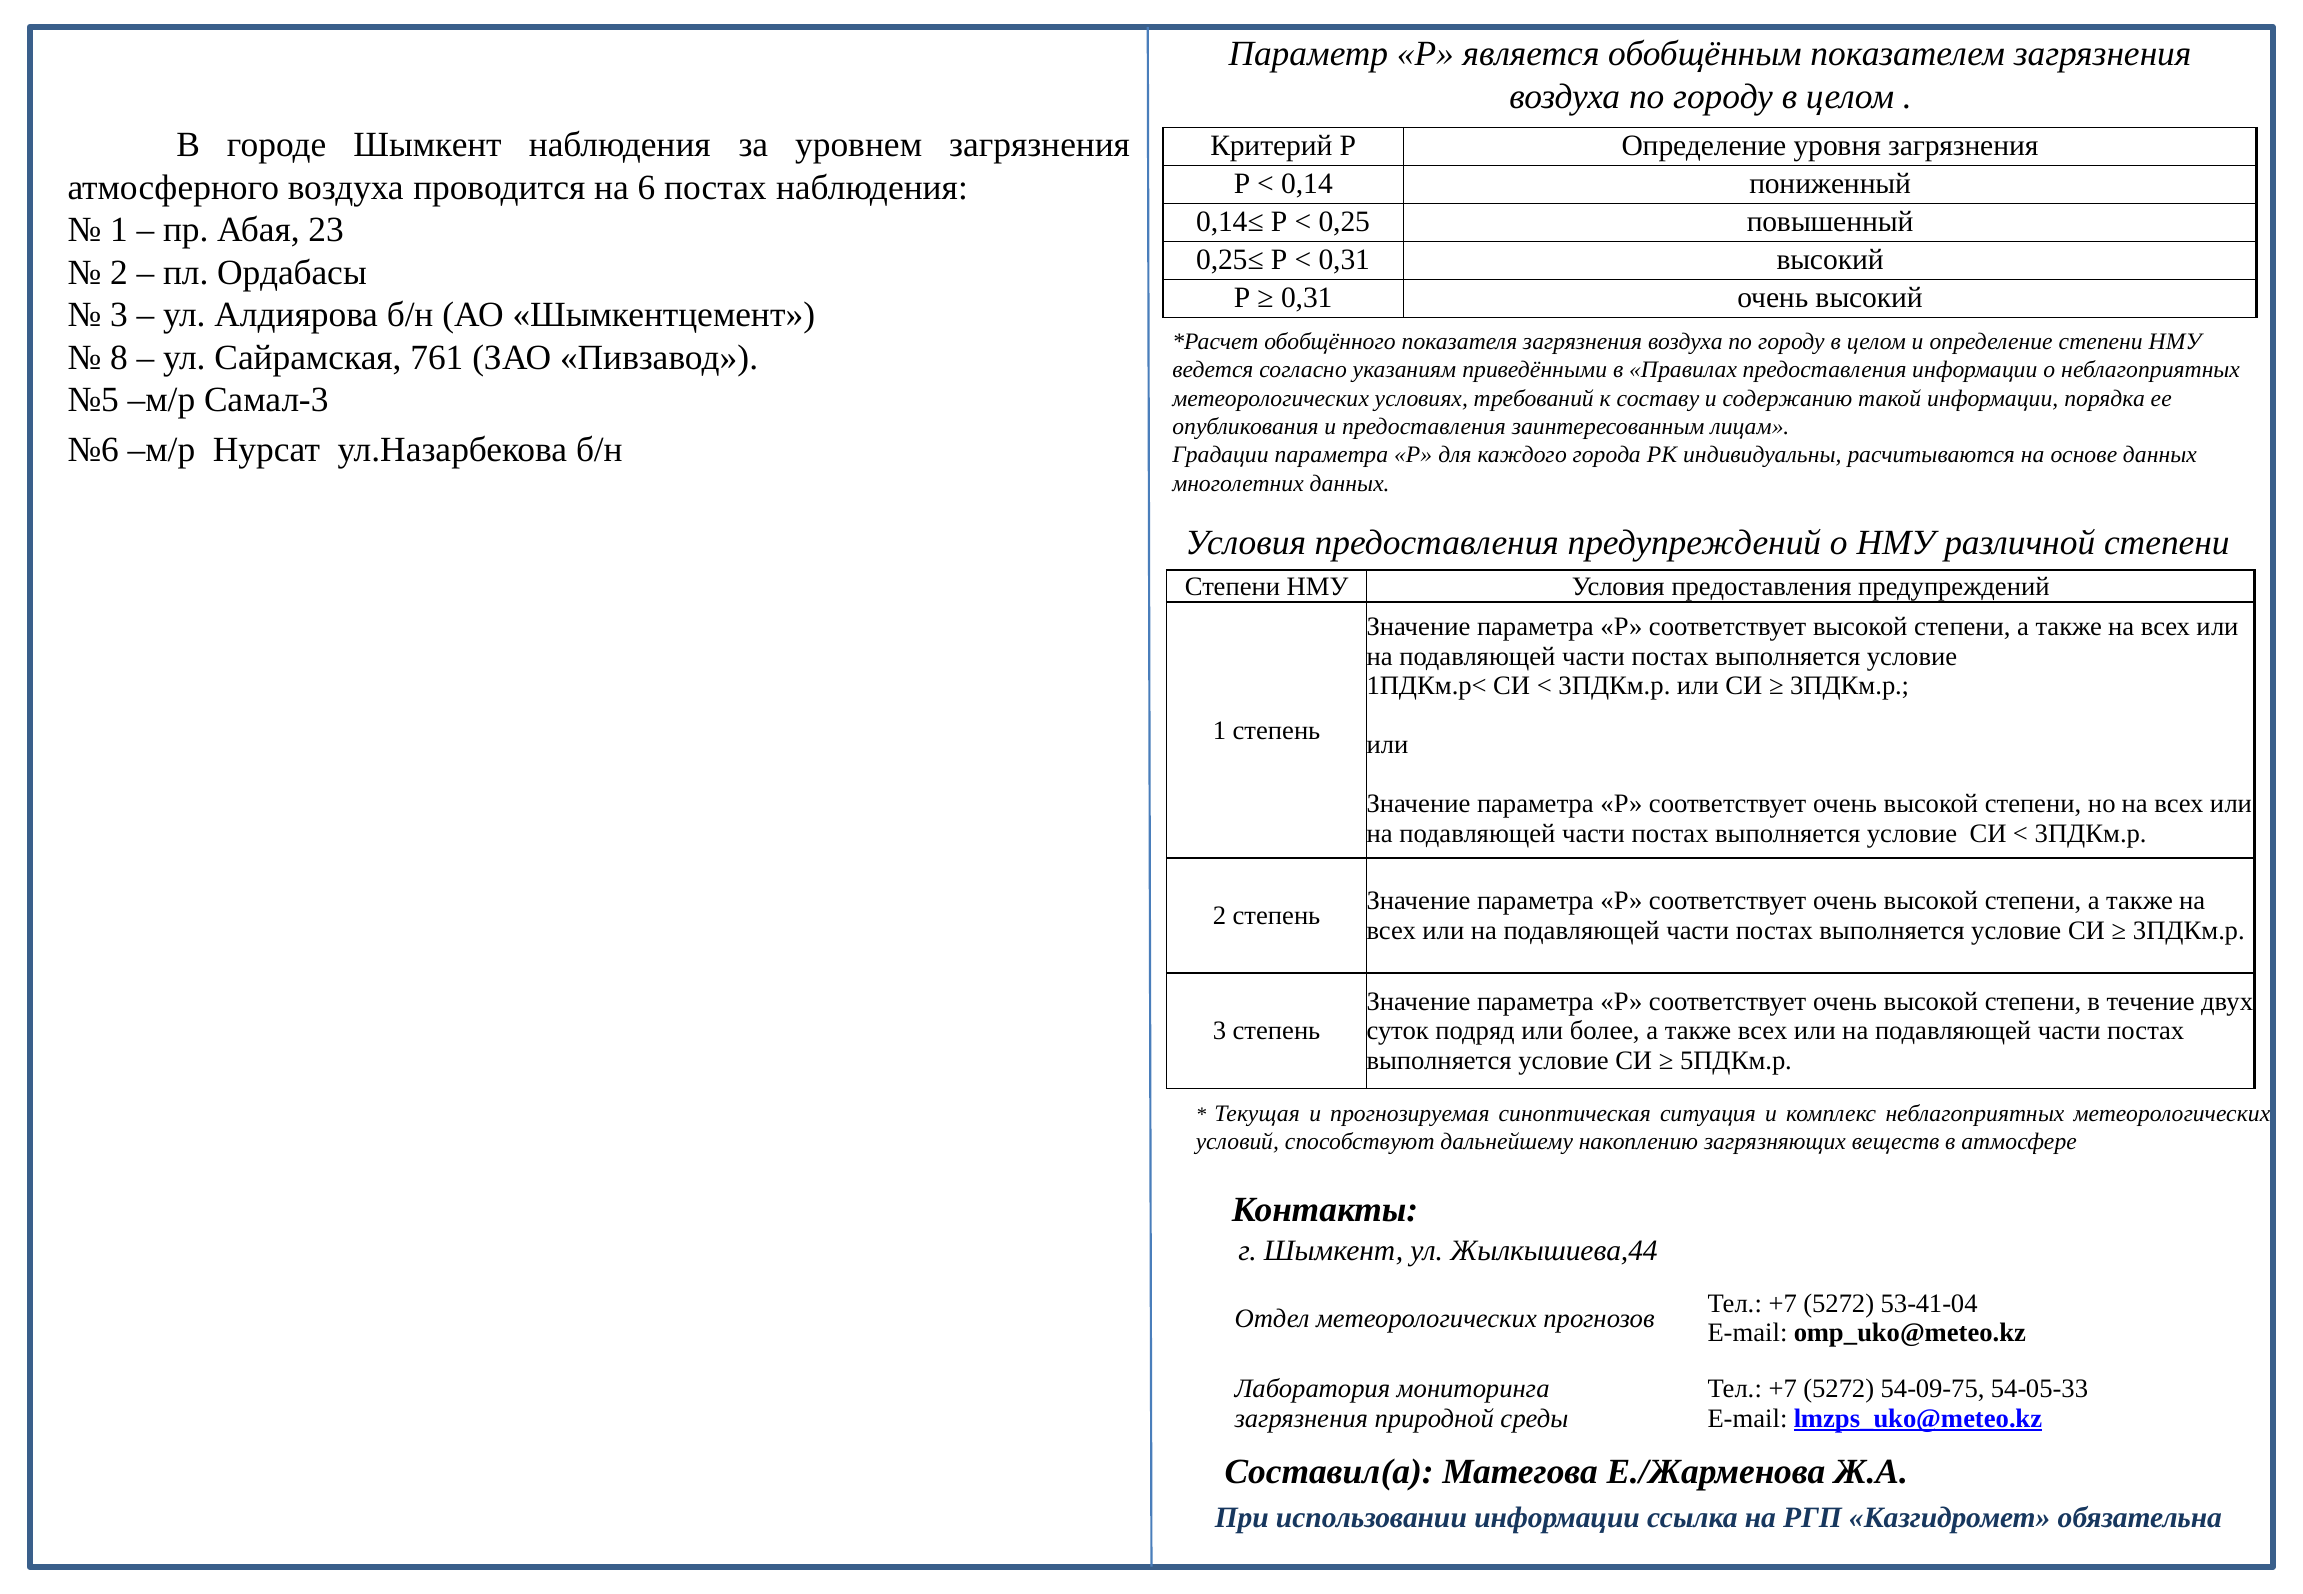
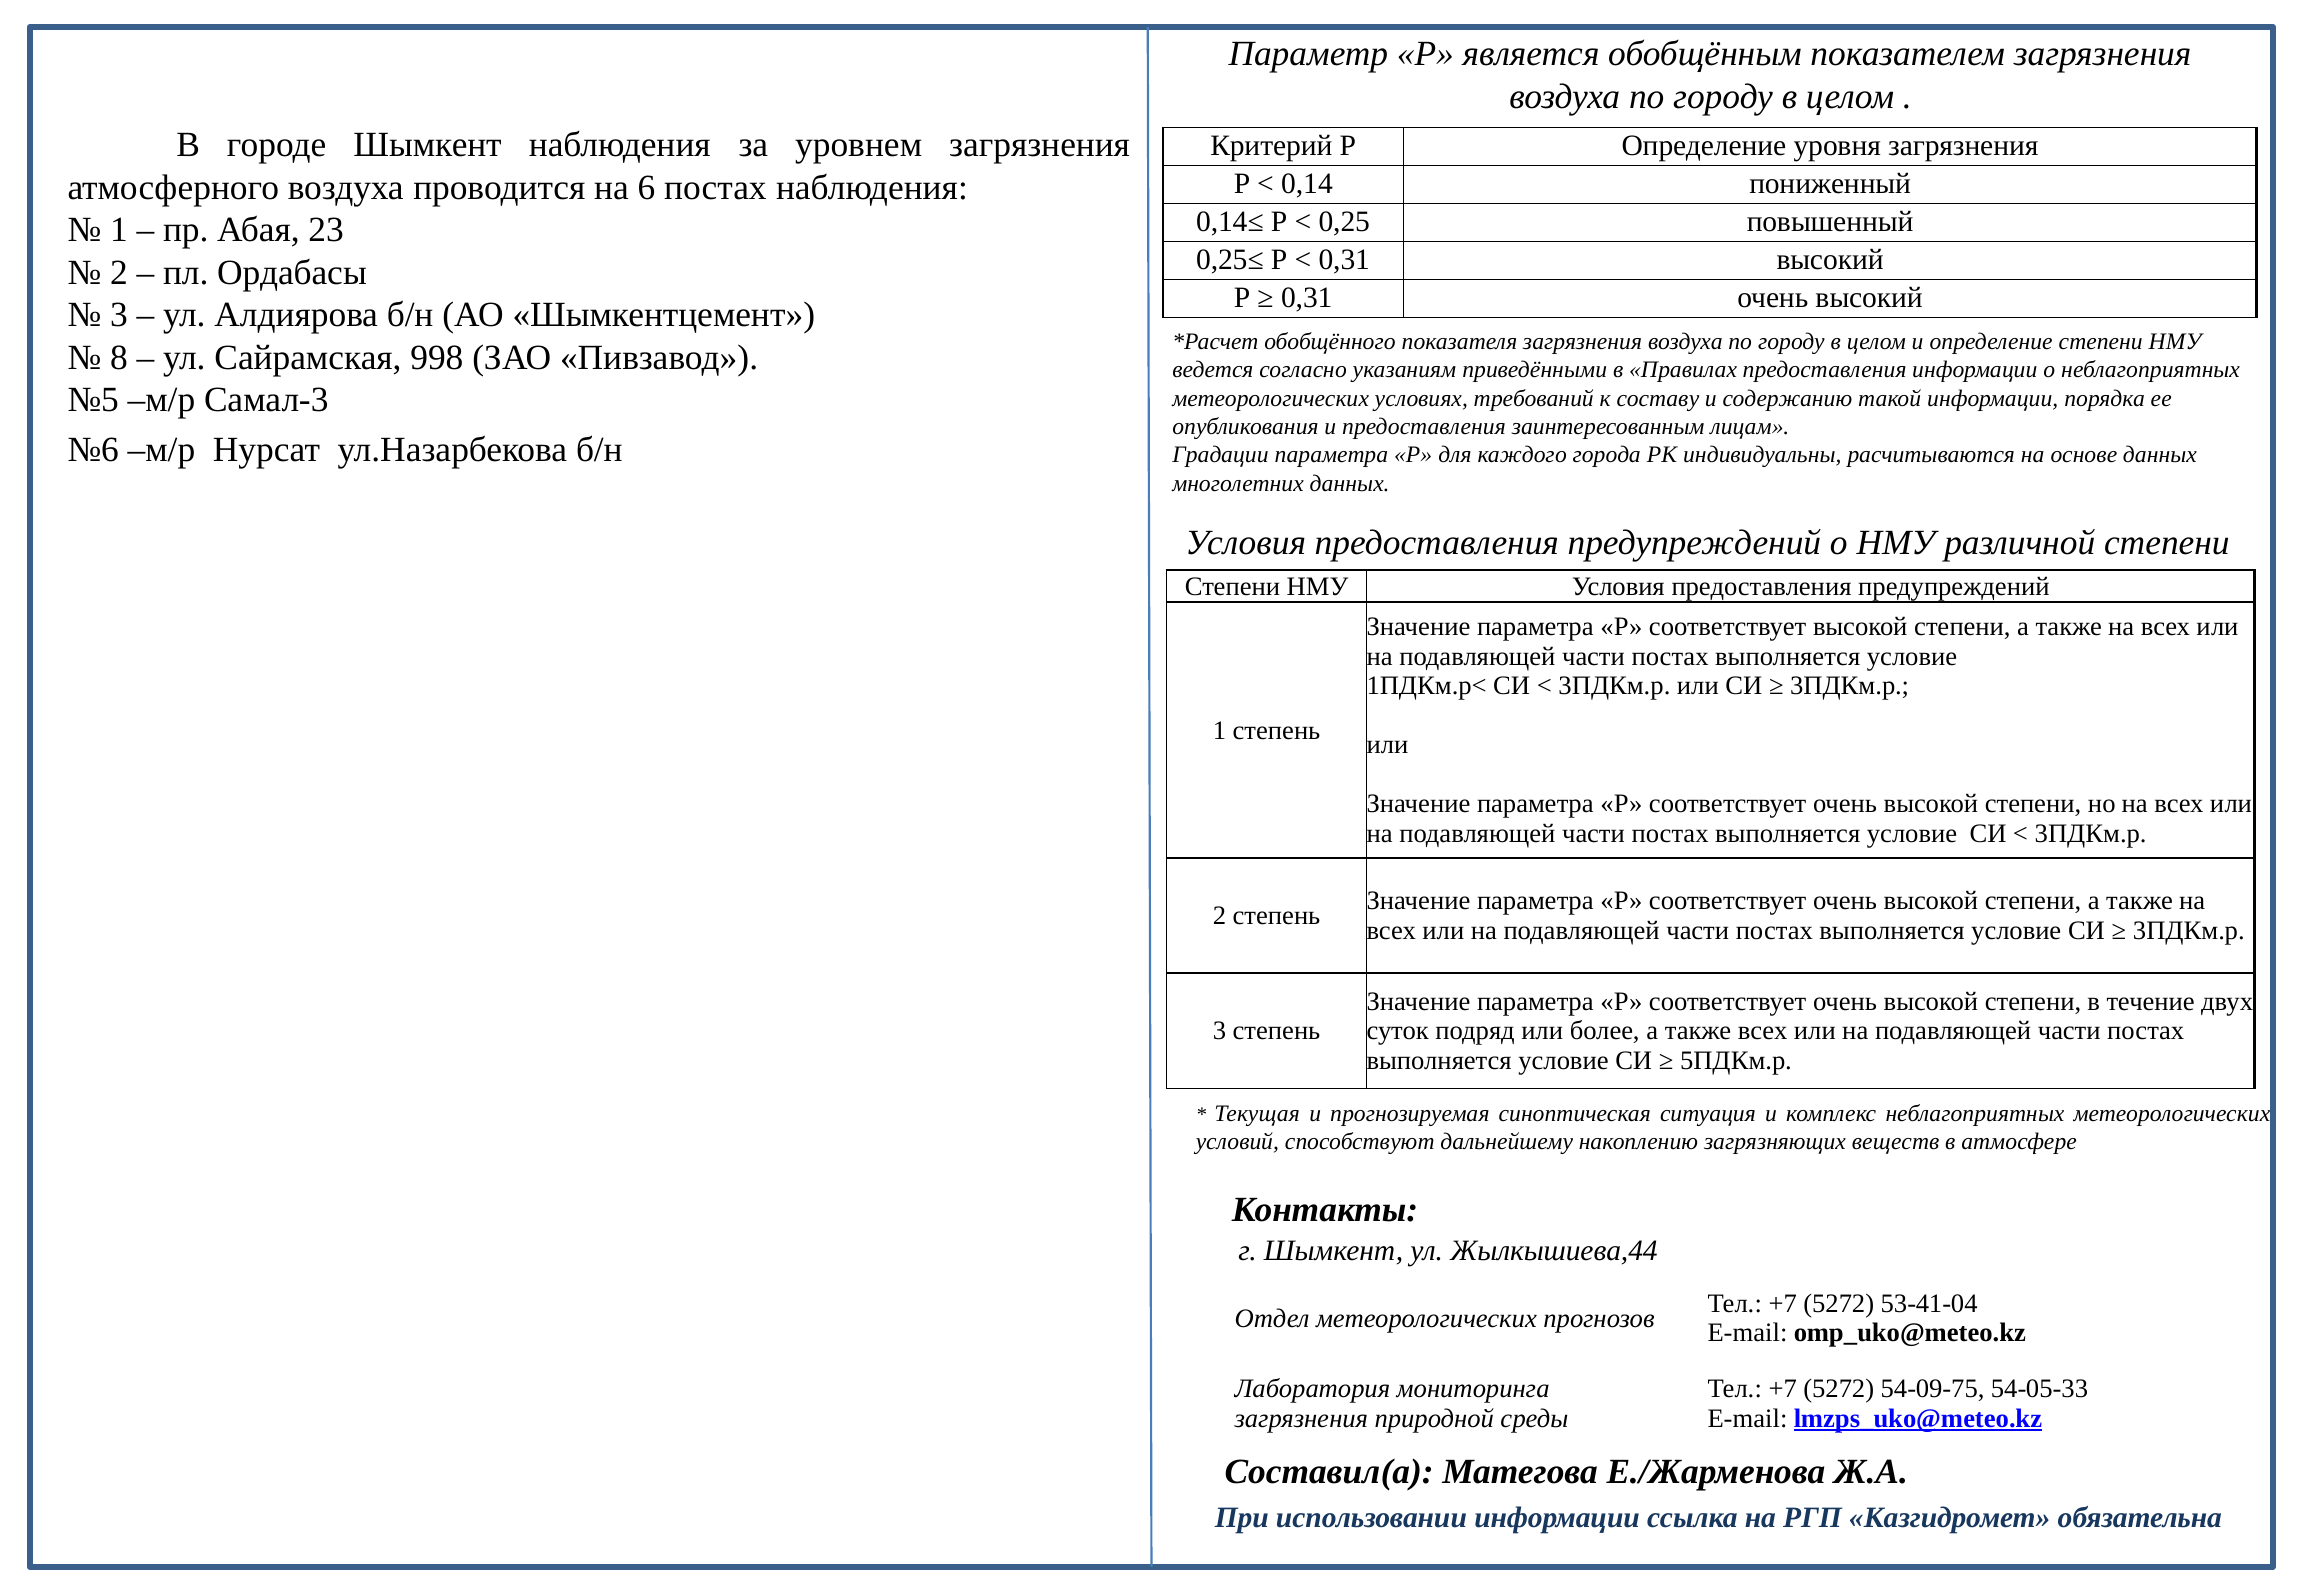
761: 761 -> 998 (437, 358)
